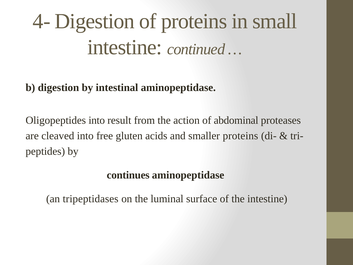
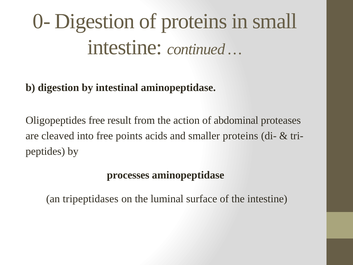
4-: 4- -> 0- (42, 21)
Oligopeptides into: into -> free (97, 120)
gluten: gluten -> points (129, 136)
continues: continues -> processes (128, 175)
